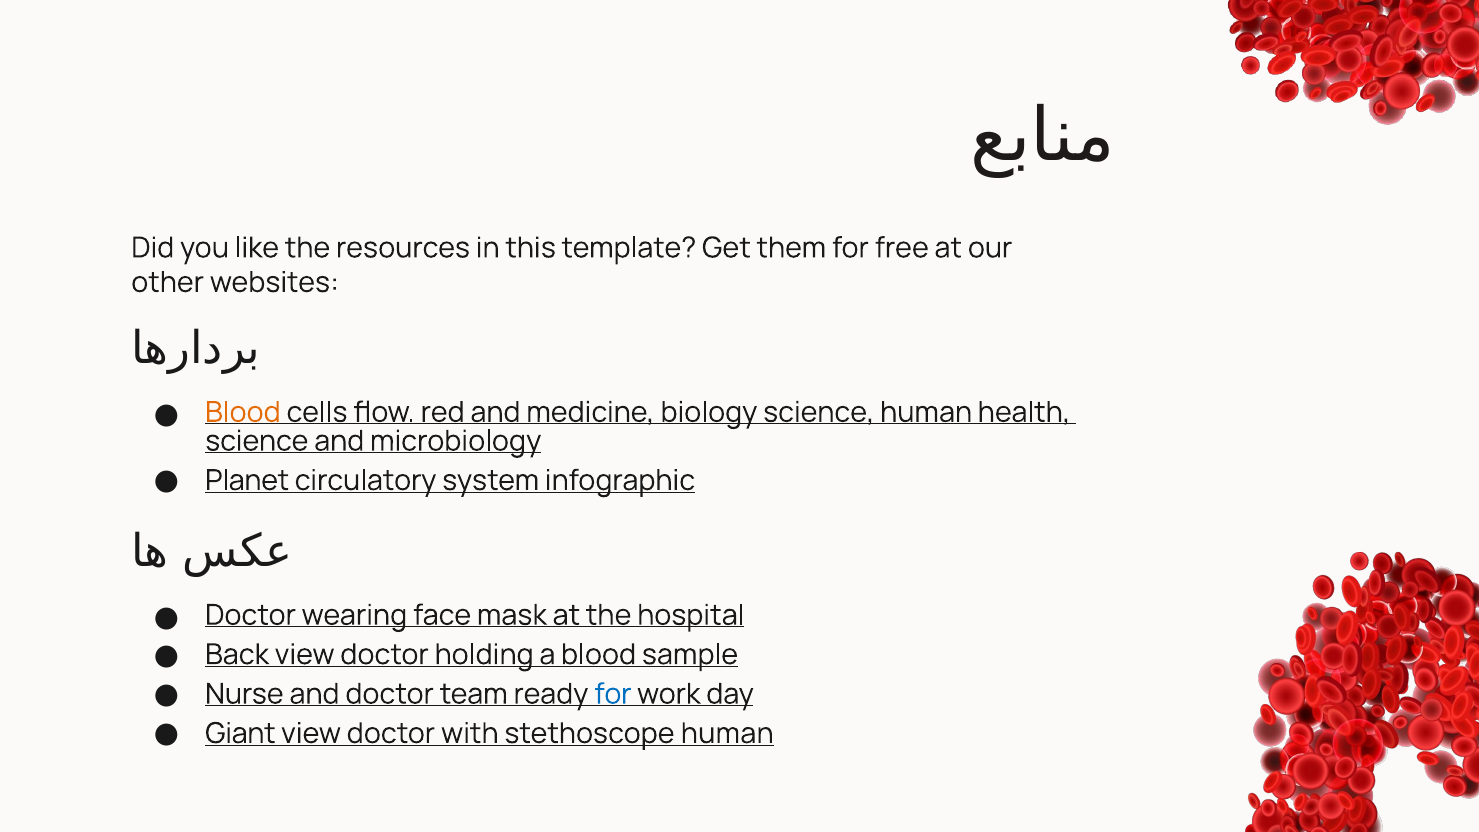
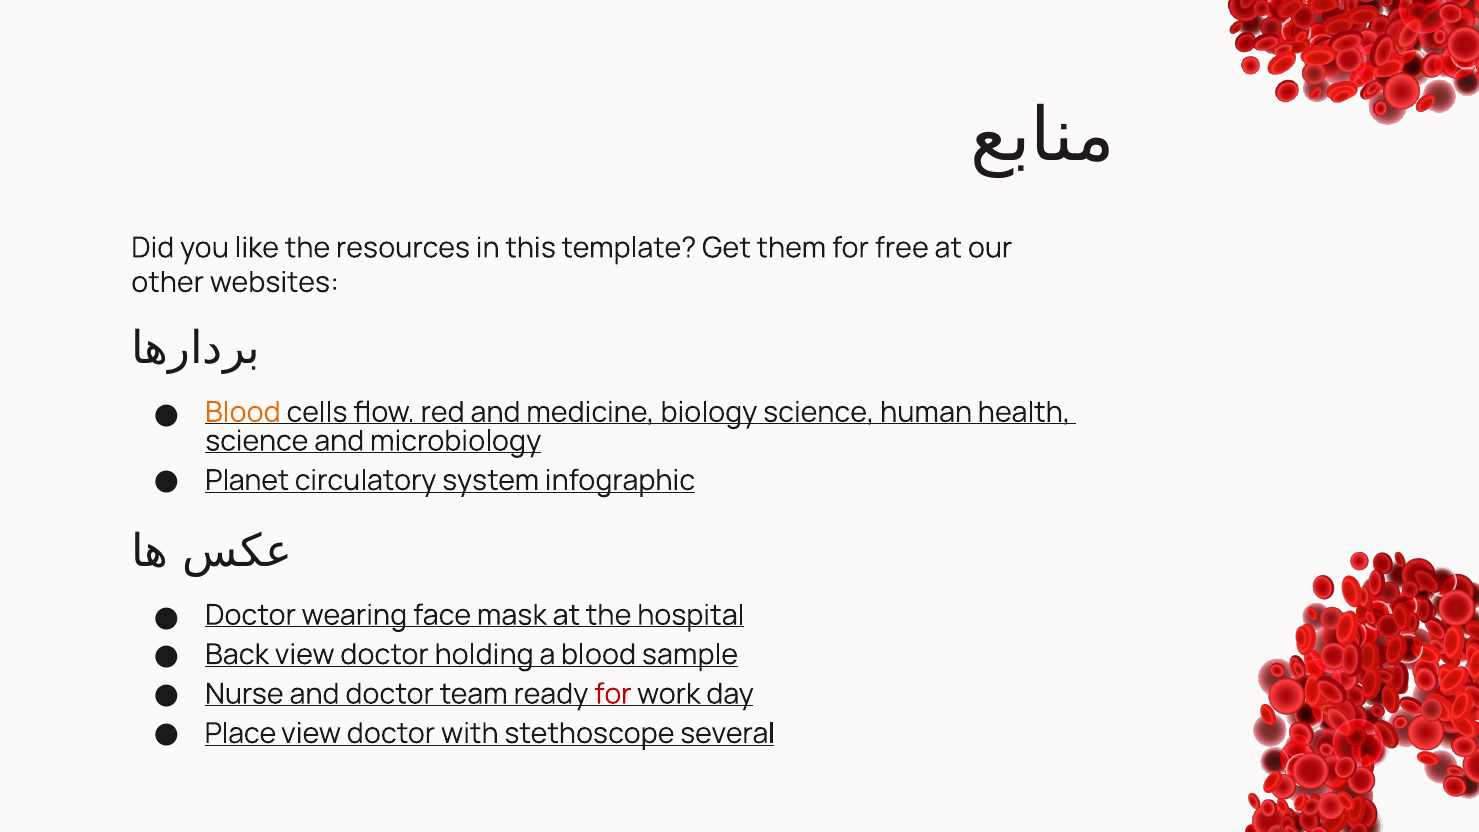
for colour: blue -> red (613, 694)
Giant: Giant -> Place (240, 733)
stethoscope human: human -> several (728, 733)
